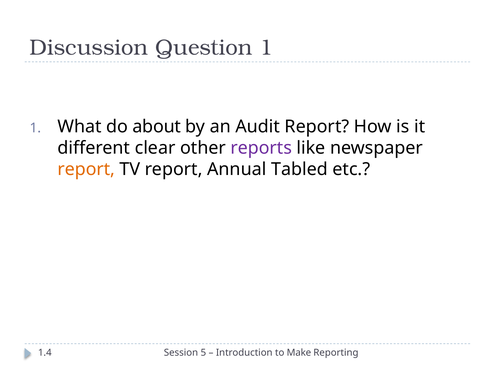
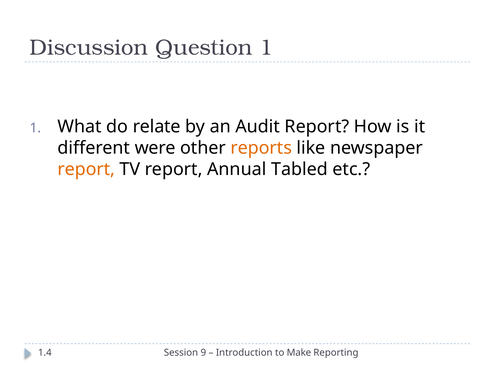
about: about -> relate (157, 127)
clear: clear -> were (155, 148)
reports colour: purple -> orange (261, 148)
5: 5 -> 9 (203, 353)
